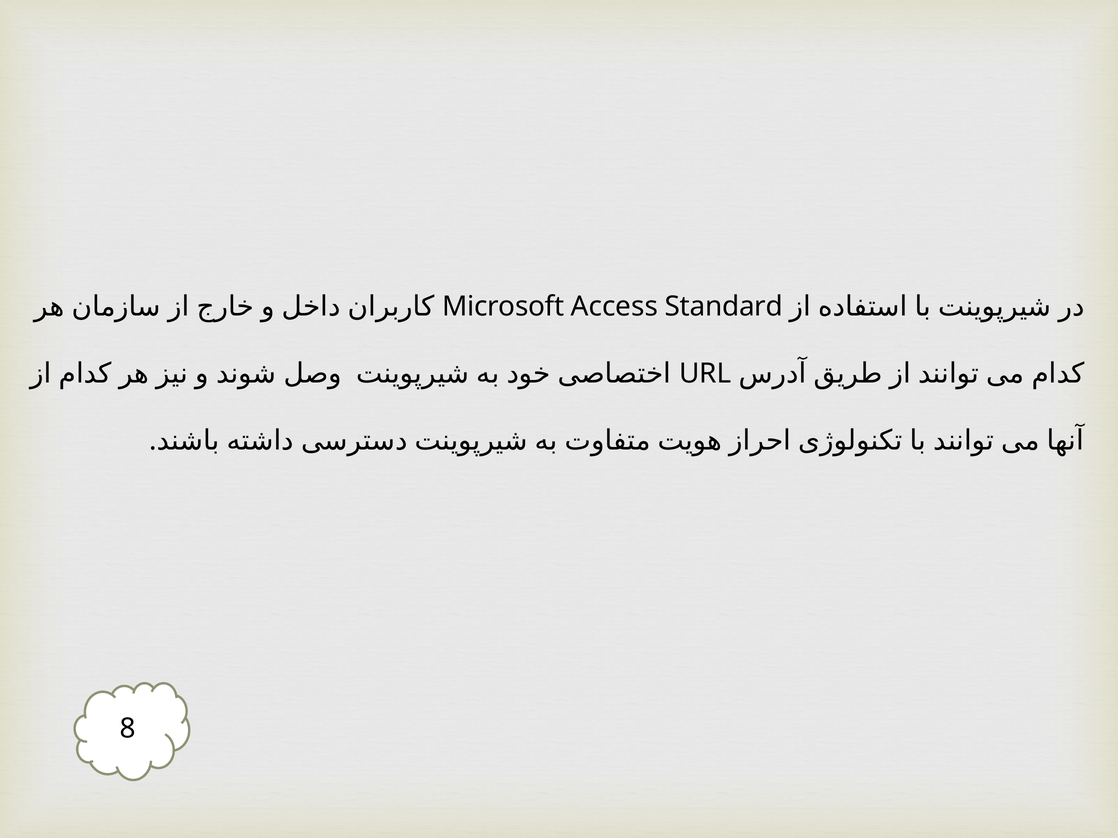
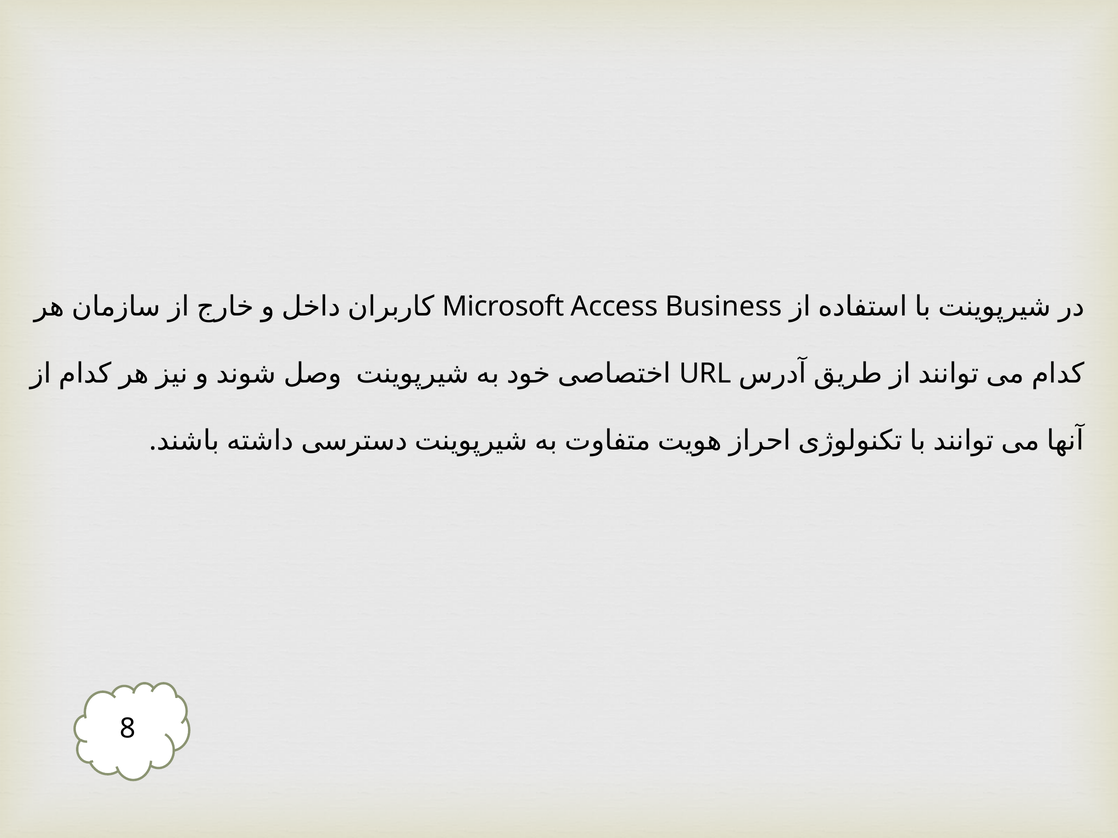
Standard: Standard -> Business (724, 307)
